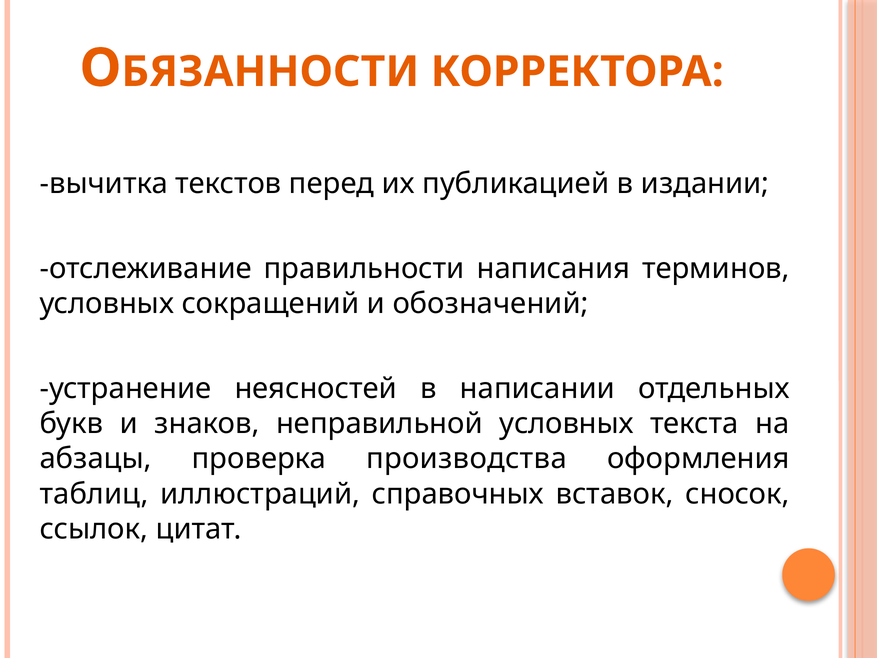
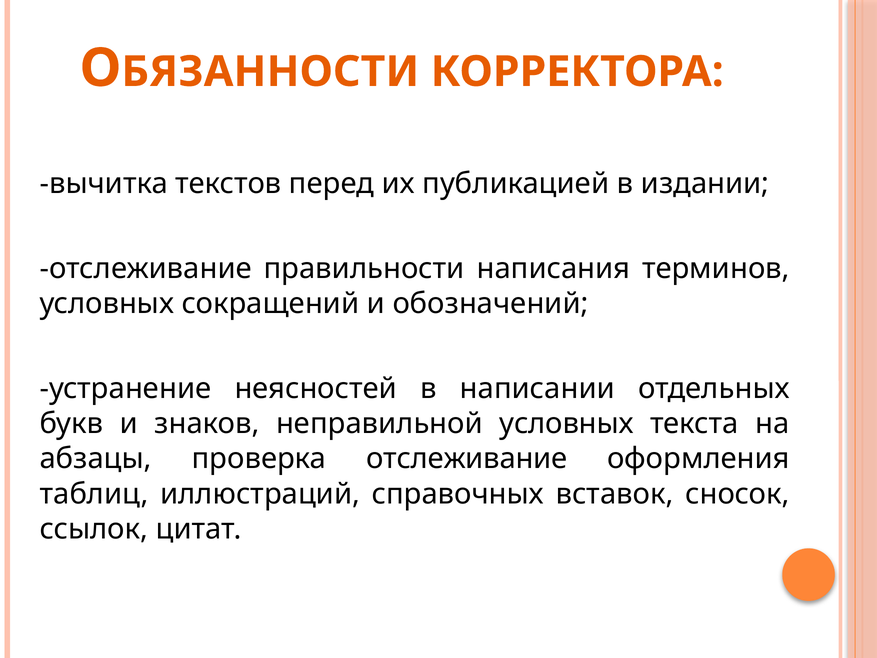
проверка производства: производства -> отслеживание (467, 459)
